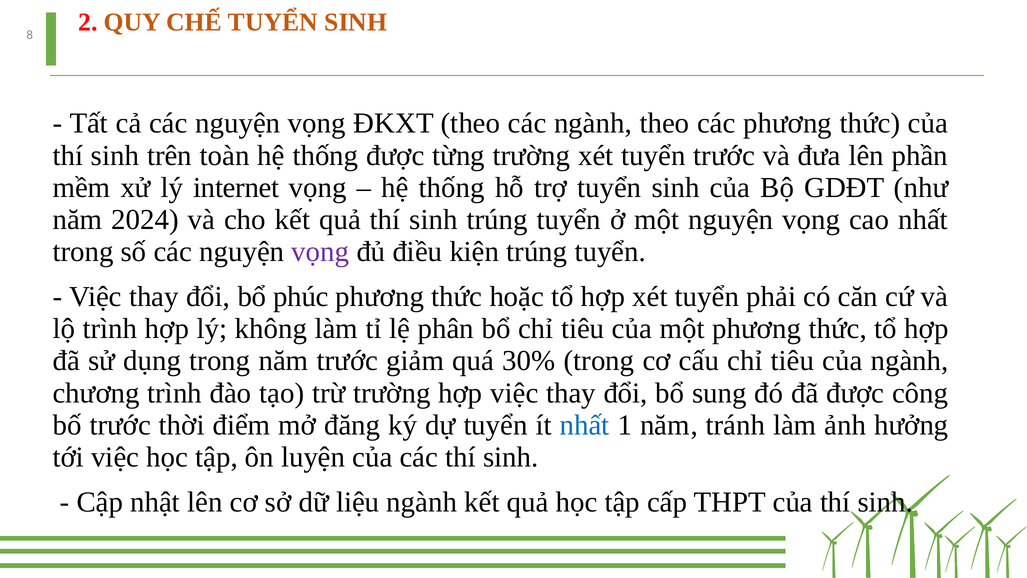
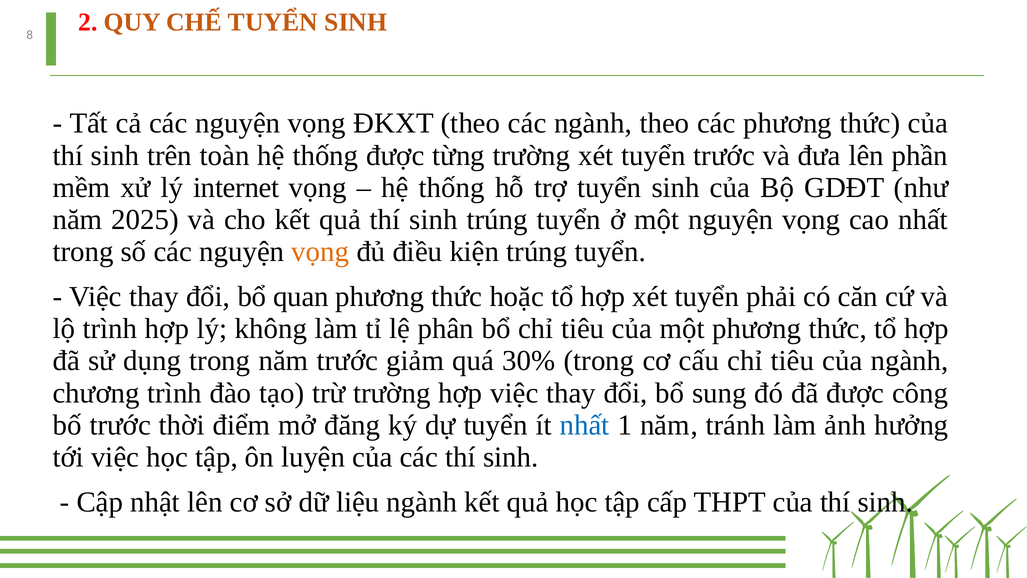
2024: 2024 -> 2025 (145, 220)
vọng colour: purple -> orange (320, 252)
phúc: phúc -> quan (301, 297)
